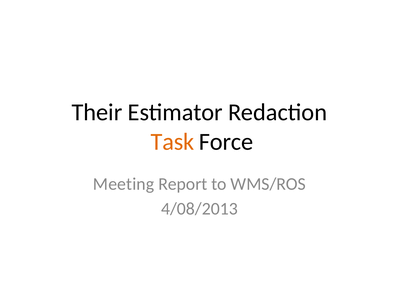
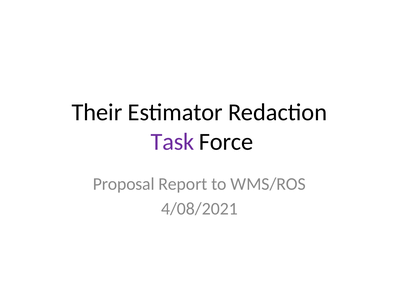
Task colour: orange -> purple (172, 141)
Meeting: Meeting -> Proposal (124, 183)
4/08/2013: 4/08/2013 -> 4/08/2021 (199, 208)
